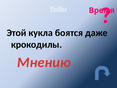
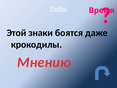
кукла: кукла -> знаки (41, 33)
